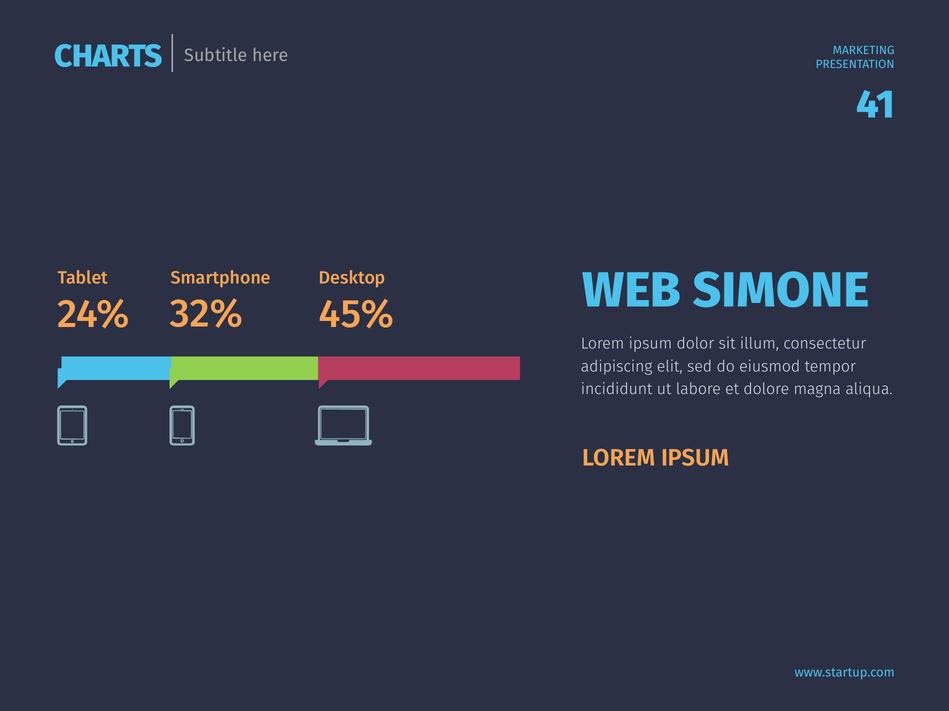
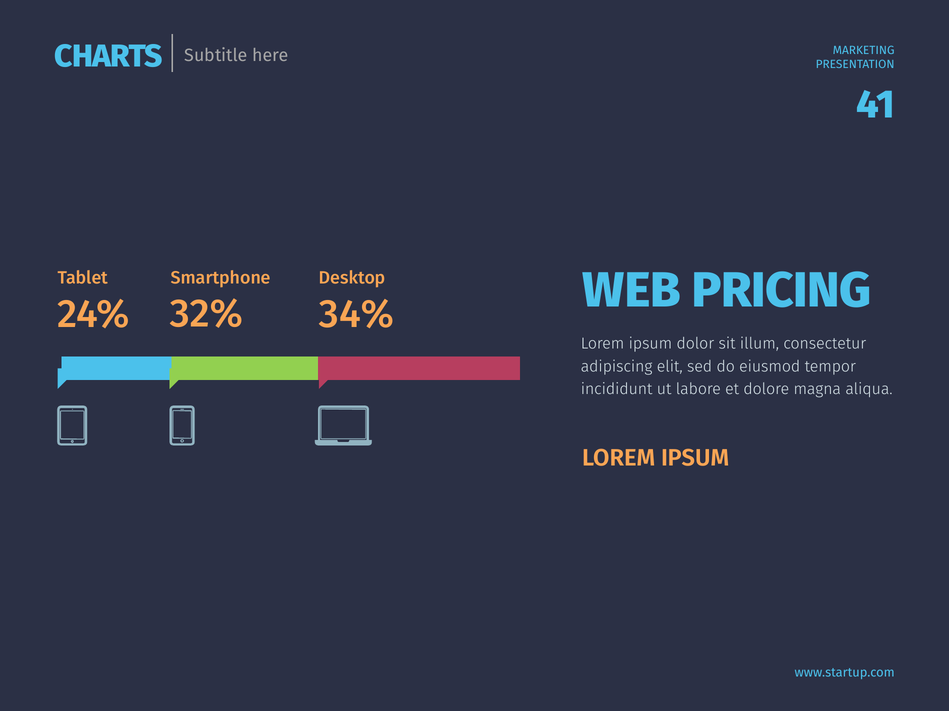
SIMONE: SIMONE -> PRICING (782, 291)
45%: 45% -> 34% (357, 315)
